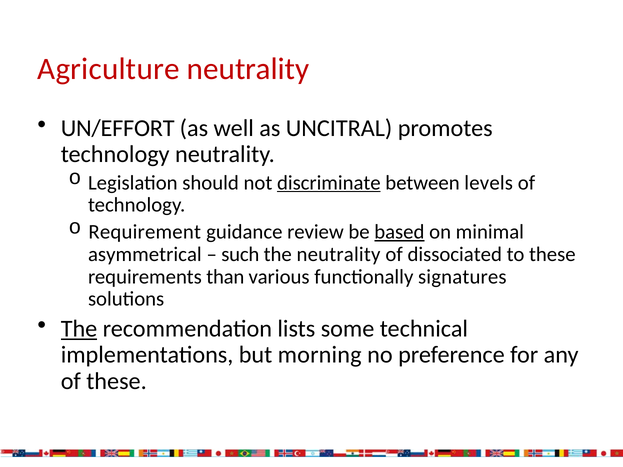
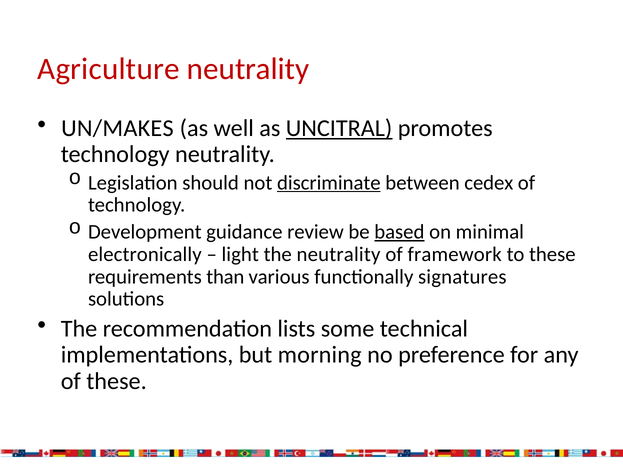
UN/EFFORT: UN/EFFORT -> UN/MAKES (117, 128)
UNCITRAL underline: none -> present (339, 128)
levels: levels -> cedex (489, 183)
Requirement: Requirement -> Development (145, 232)
asymmetrical: asymmetrical -> electronically (145, 254)
such: such -> light (240, 254)
dissociated: dissociated -> framework (455, 254)
The underline: present -> none (79, 329)
